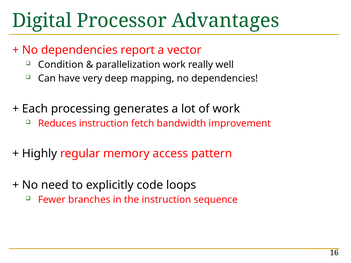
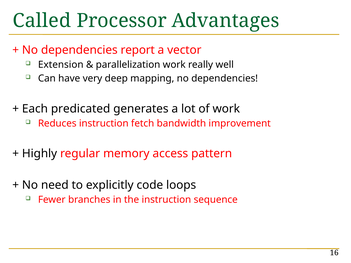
Digital: Digital -> Called (42, 21)
Condition: Condition -> Extension (61, 65)
processing: processing -> predicated (81, 109)
